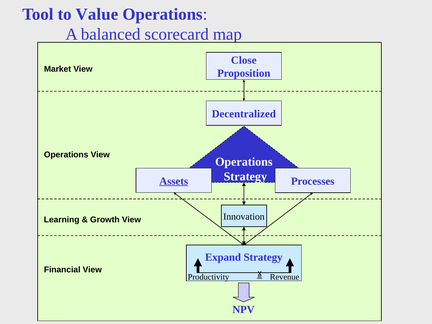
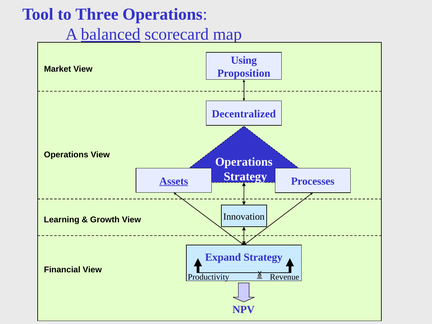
Value: Value -> Three (97, 14)
balanced underline: none -> present (111, 34)
Close: Close -> Using (244, 60)
